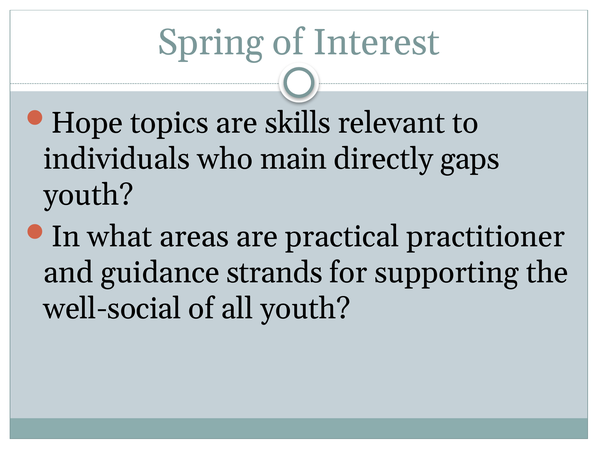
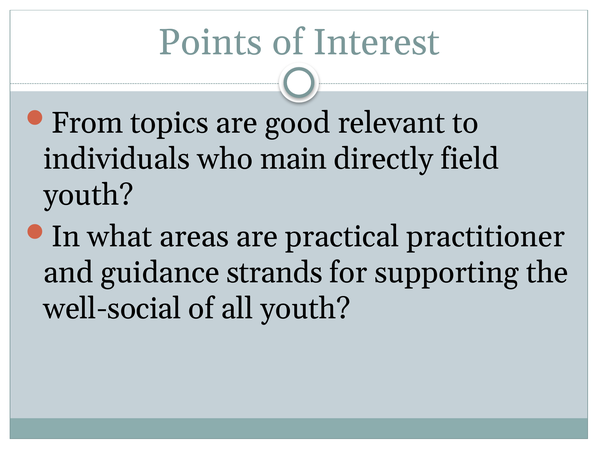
Spring: Spring -> Points (210, 42)
Hope: Hope -> From (87, 123)
skills: skills -> good (298, 123)
gaps: gaps -> field (470, 159)
